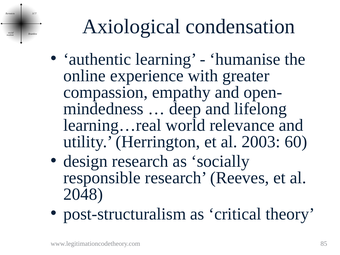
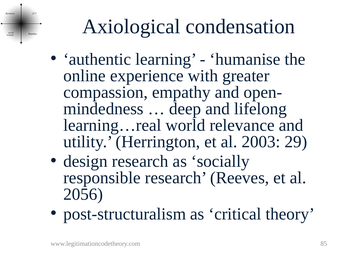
60: 60 -> 29 (296, 142)
2048: 2048 -> 2056 (83, 194)
